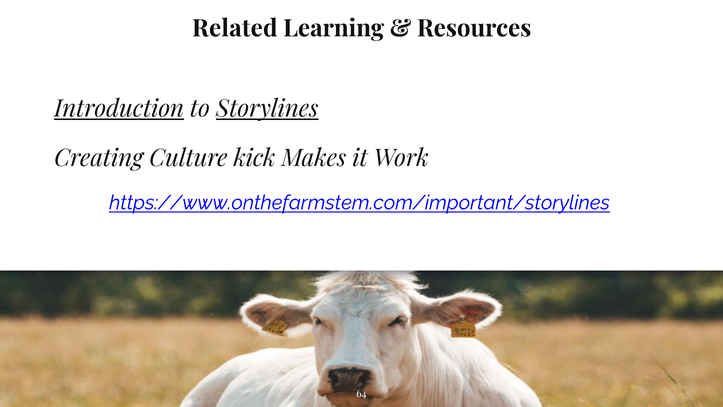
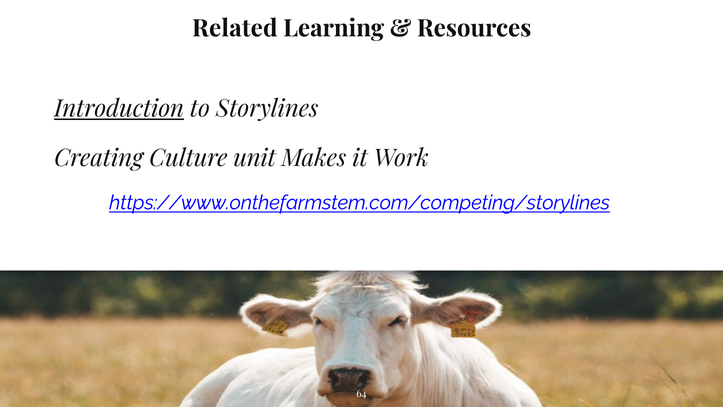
Storylines underline: present -> none (267, 109)
kick: kick -> unit (255, 158)
https://www.onthefarmstem.com/important/storylines: https://www.onthefarmstem.com/important/storylines -> https://www.onthefarmstem.com/competing/storylines (360, 202)
